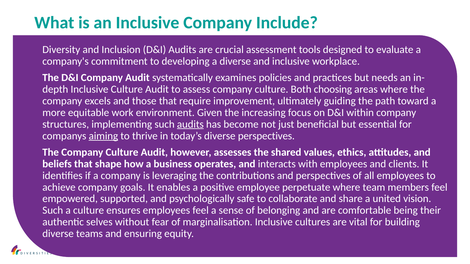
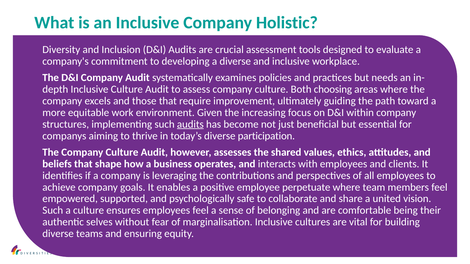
Include: Include -> Holistic (287, 23)
aiming underline: present -> none (103, 136)
diverse perspectives: perspectives -> participation (266, 136)
